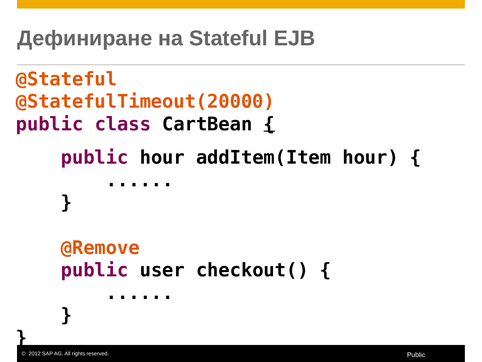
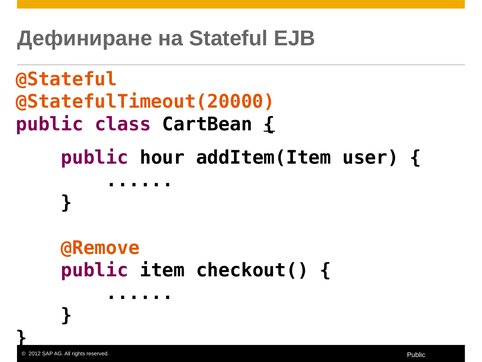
addItem(Item hour: hour -> user (371, 157)
user: user -> item (162, 270)
